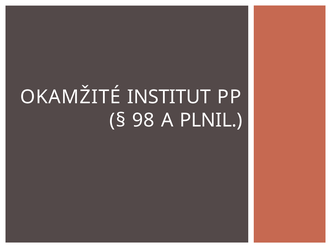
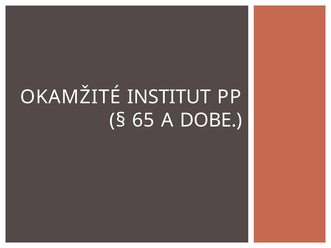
98: 98 -> 65 (143, 120)
PLNIL: PLNIL -> DOBE (211, 120)
